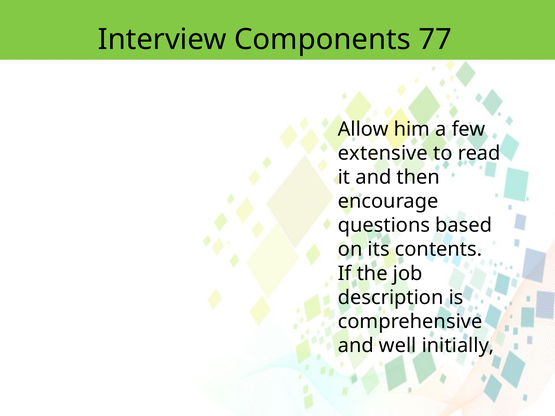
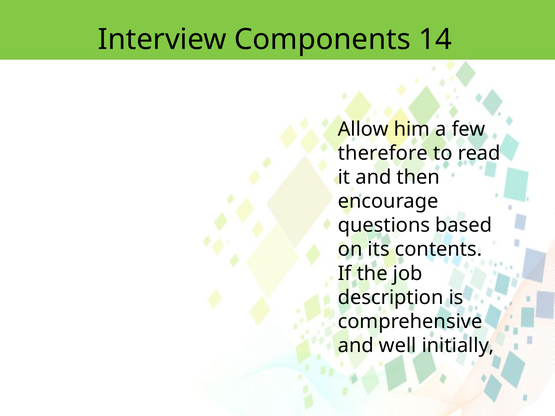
77: 77 -> 14 (435, 40)
extensive: extensive -> therefore (383, 153)
